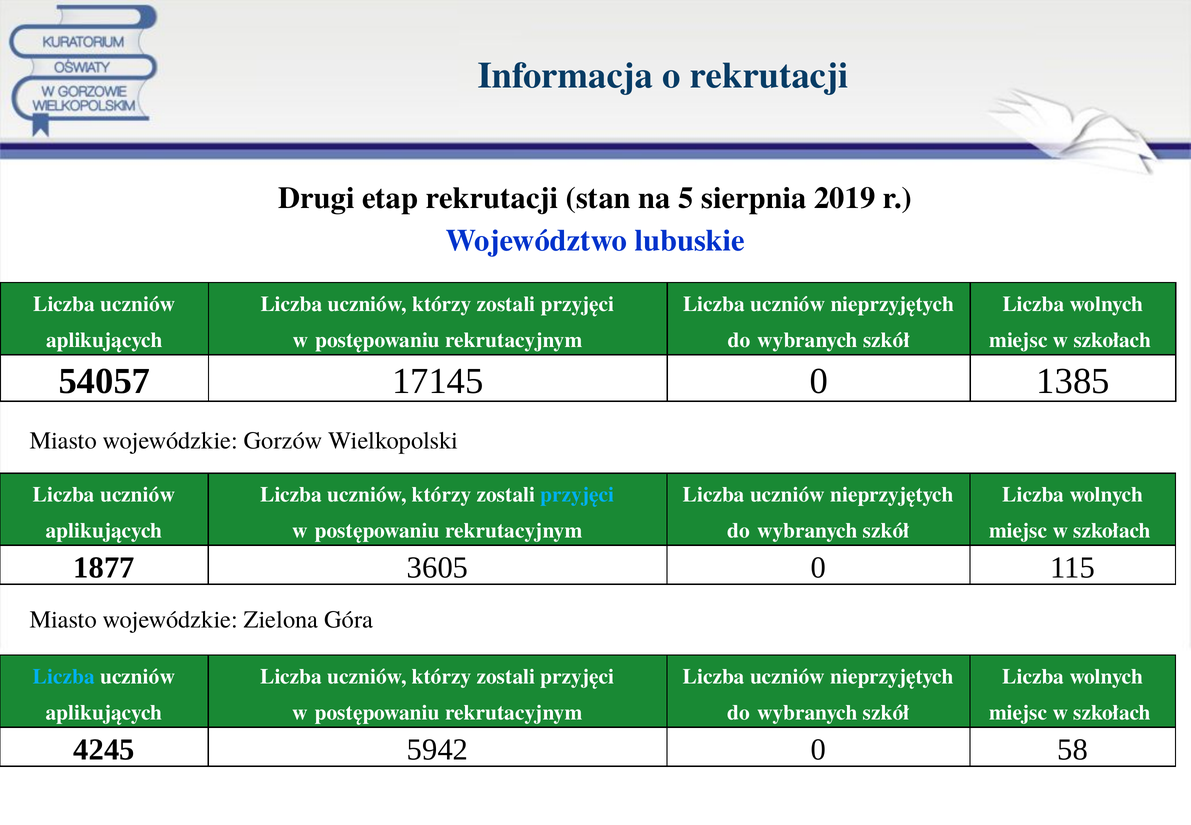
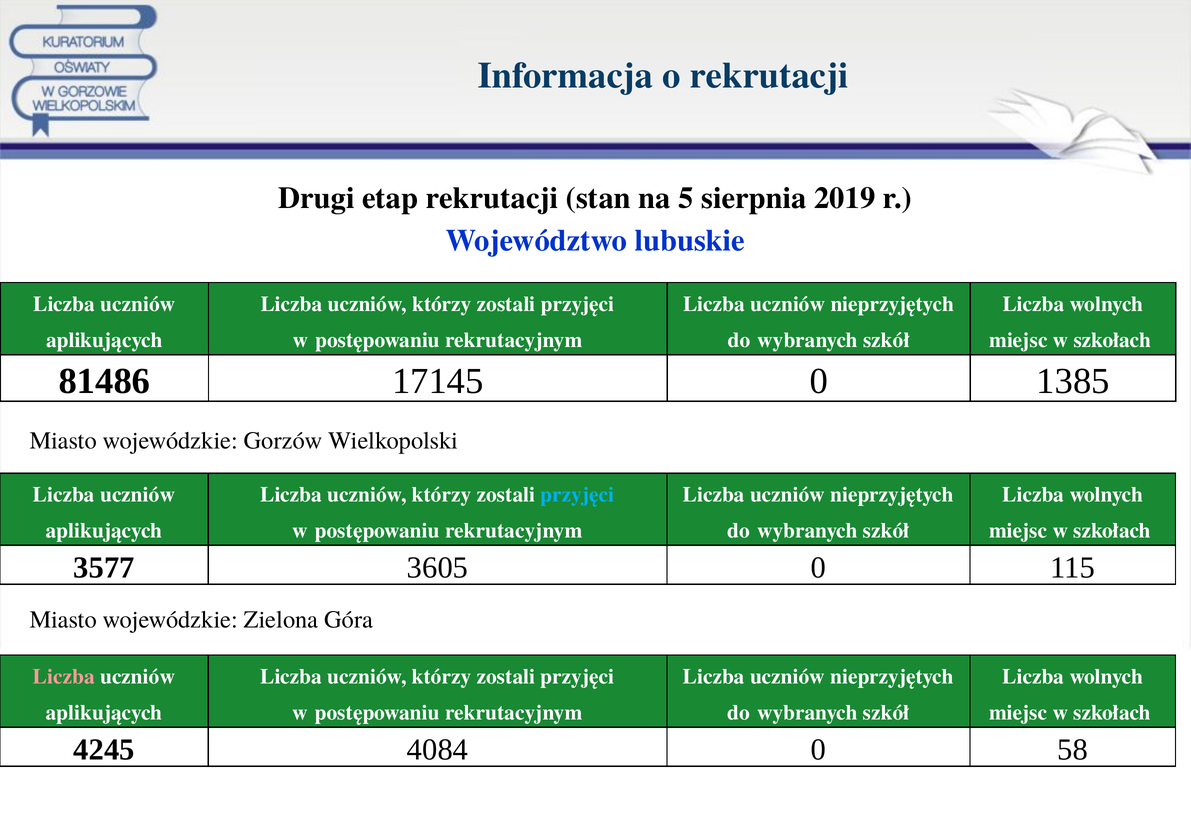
54057: 54057 -> 81486 (104, 381)
1877: 1877 -> 3577 (104, 567)
Liczba colour: light blue -> pink (64, 676)
5942: 5942 -> 4084 (438, 749)
